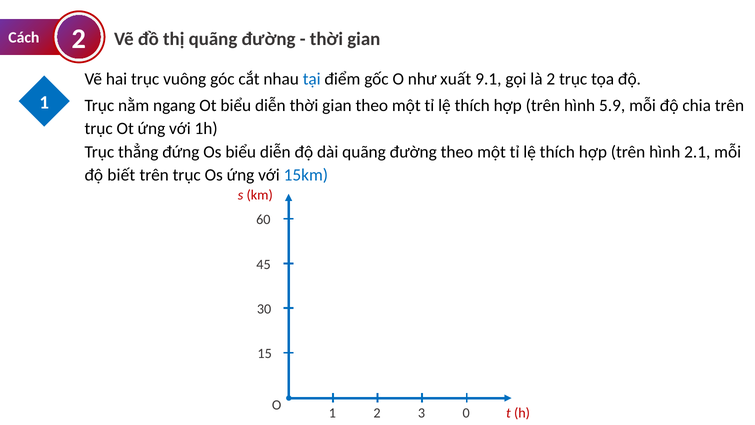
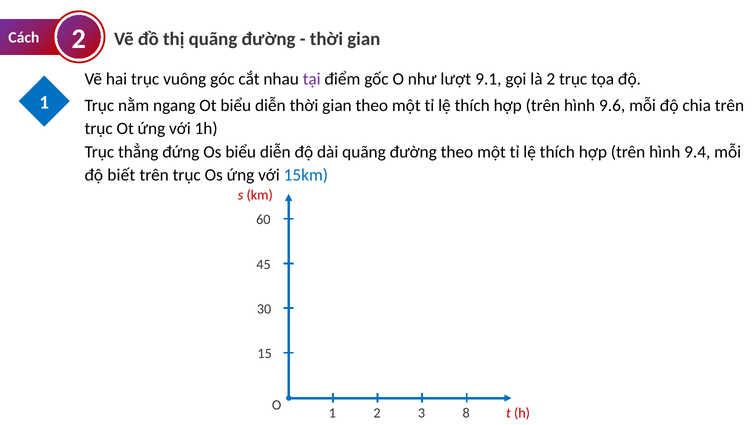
tại colour: blue -> purple (312, 79)
xuất: xuất -> lượt (456, 79)
5.9: 5.9 -> 9.6 (612, 105)
2.1: 2.1 -> 9.4 (697, 152)
0: 0 -> 8 (466, 413)
